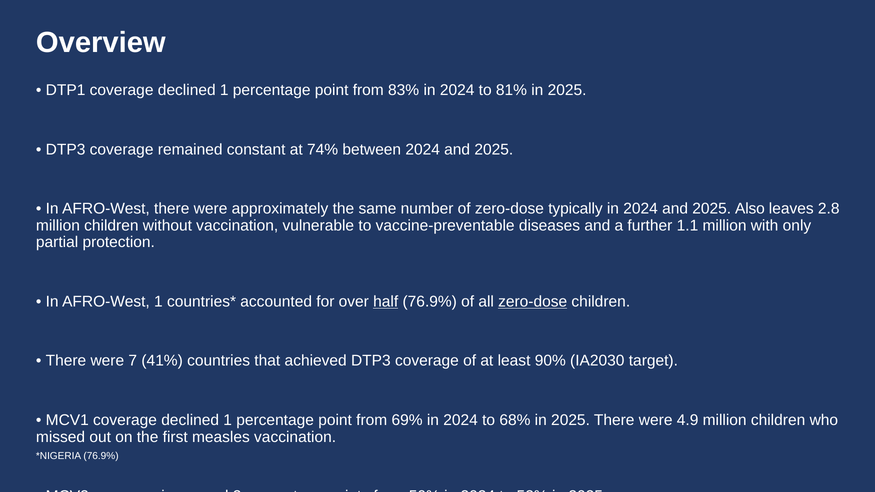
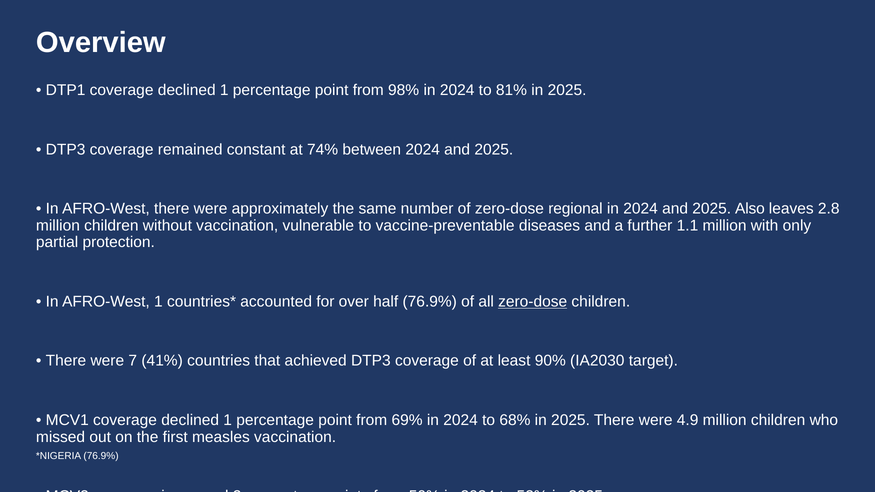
83%: 83% -> 98% (404, 90)
typically: typically -> regional (575, 209)
half underline: present -> none (386, 302)
